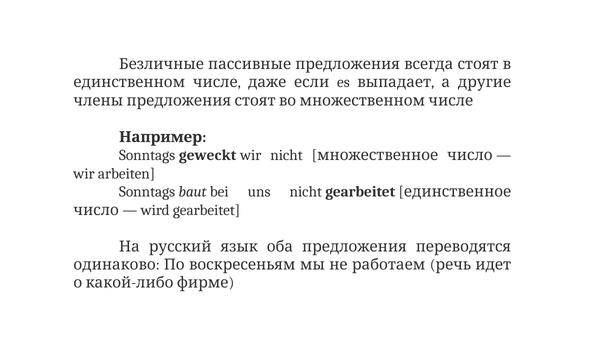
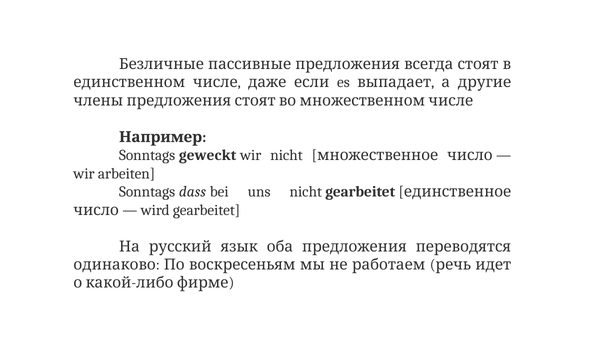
baut: baut -> dass (192, 192)
